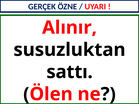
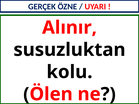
sattı: sattı -> kolu (69, 72)
